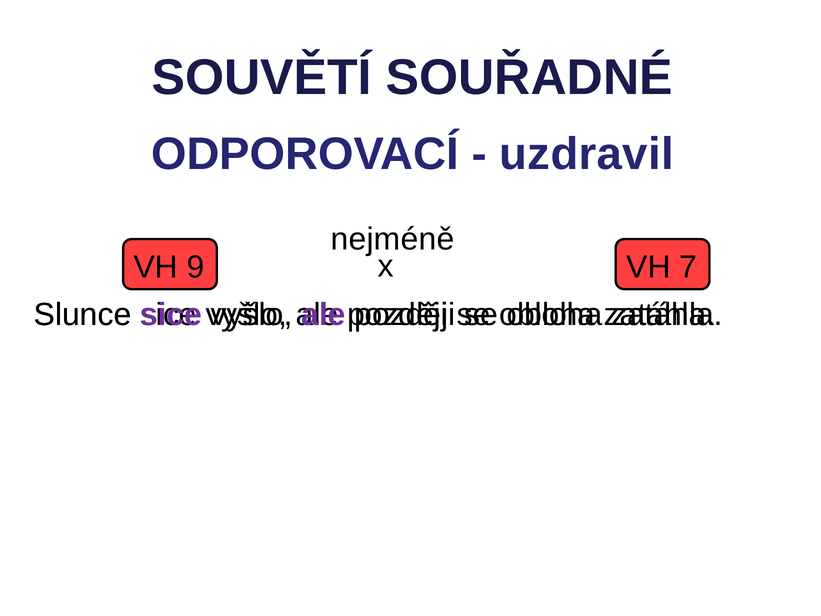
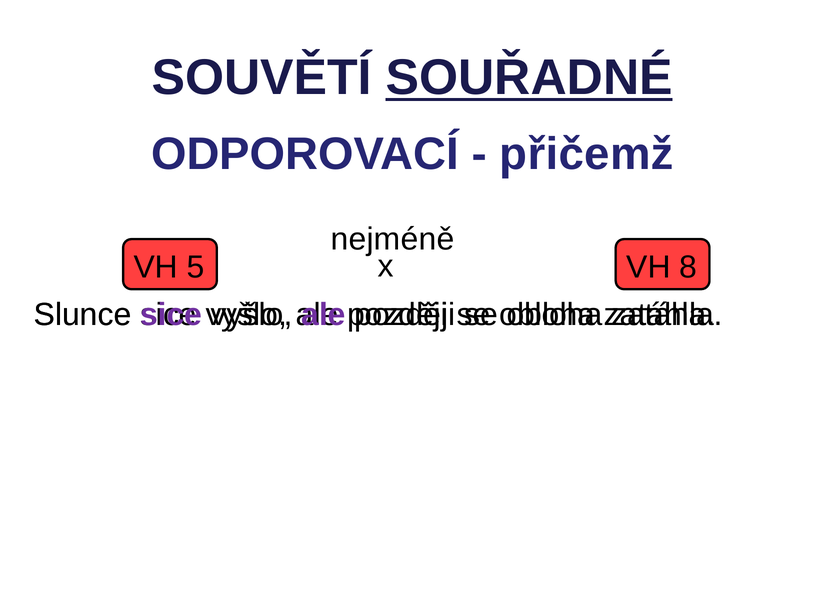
SOUŘADNÉ underline: none -> present (529, 78)
uzdravil: uzdravil -> přičemž (587, 154)
9: 9 -> 5 (196, 267)
7: 7 -> 8 (688, 267)
